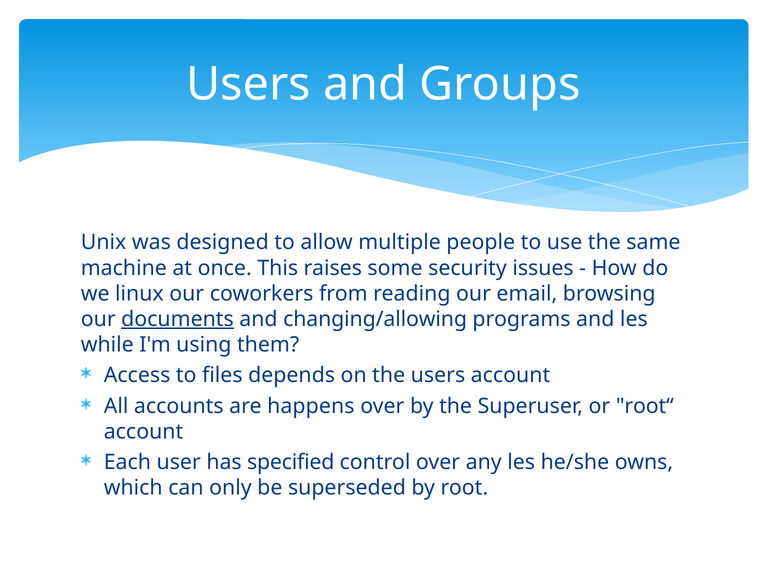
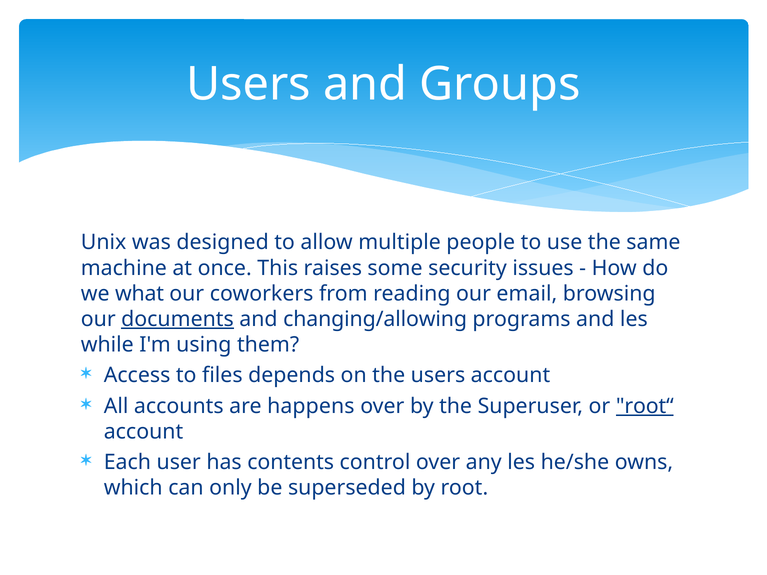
linux: linux -> what (140, 294)
root“ underline: none -> present (645, 406)
specified: specified -> contents (291, 462)
